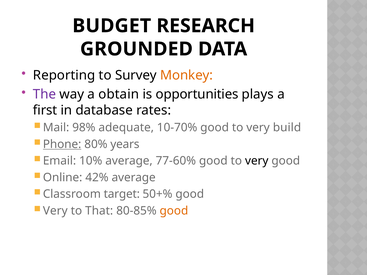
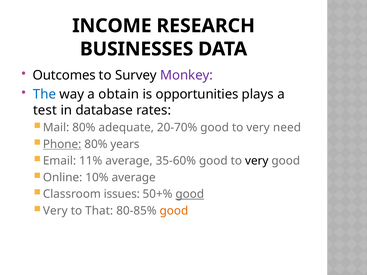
BUDGET: BUDGET -> INCOME (112, 26)
GROUNDED: GROUNDED -> BUSINESSES (137, 49)
Reporting: Reporting -> Outcomes (64, 75)
Monkey colour: orange -> purple (187, 75)
The colour: purple -> blue (44, 94)
first: first -> test (45, 110)
Mail 98%: 98% -> 80% (84, 128)
10-70%: 10-70% -> 20-70% (177, 128)
build: build -> need (287, 128)
10%: 10% -> 11% (91, 161)
77-60%: 77-60% -> 35-60% (176, 161)
42%: 42% -> 10% (97, 178)
target: target -> issues (122, 194)
good underline: none -> present (190, 194)
